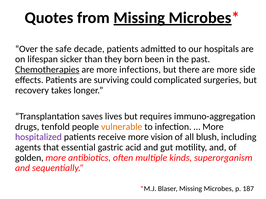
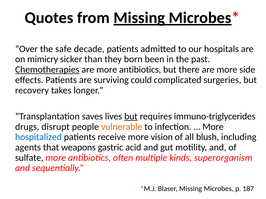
lifespan: lifespan -> mimicry (43, 59)
are more infections: infections -> antibiotics (140, 70)
but underline: none -> present (131, 117)
immuno-aggregation: immuno-aggregation -> immuno-triglycerides (215, 117)
tenfold: tenfold -> disrupt (56, 127)
hospitalized colour: purple -> blue (38, 137)
essential: essential -> weapons (78, 148)
golden: golden -> sulfate (29, 158)
